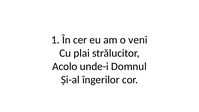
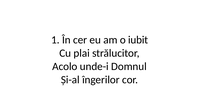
veni: veni -> iubit (138, 40)
